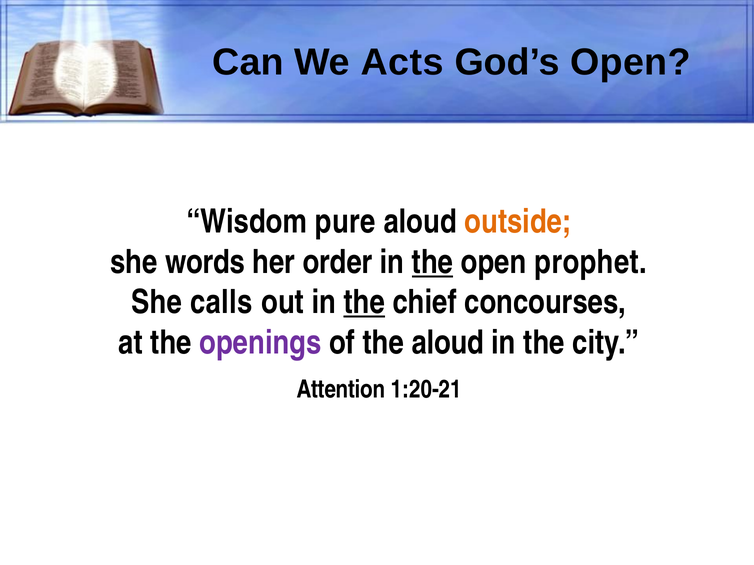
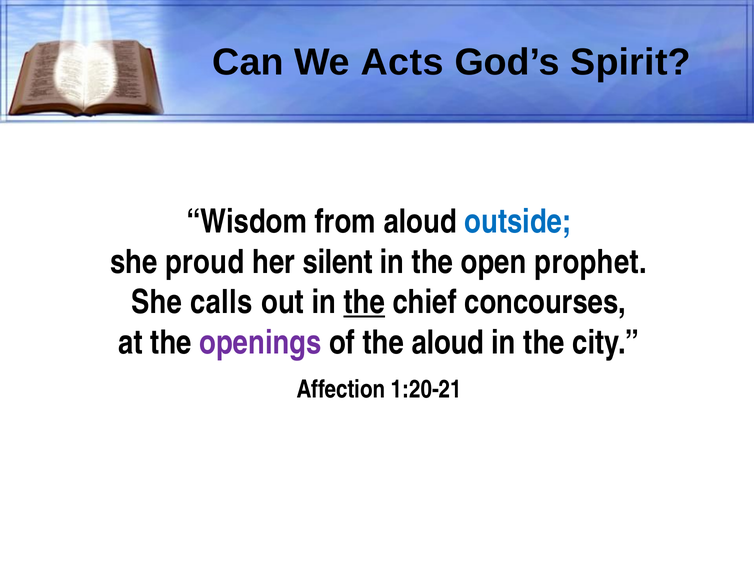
God’s Open: Open -> Spirit (631, 62)
pure: pure -> from (345, 222)
outside colour: orange -> blue (518, 222)
words: words -> proud (205, 262)
order: order -> silent (338, 262)
the underline: present -> none (433, 262)
Attention: Attention -> Affection (341, 390)
